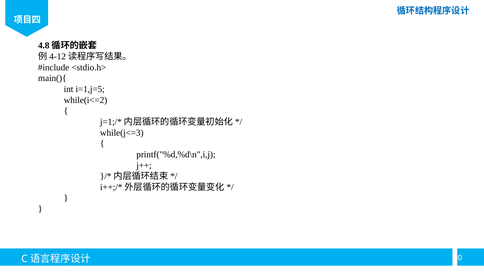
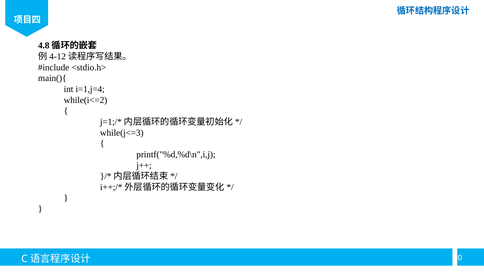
i=1,j=5: i=1,j=5 -> i=1,j=4 (90, 89)
